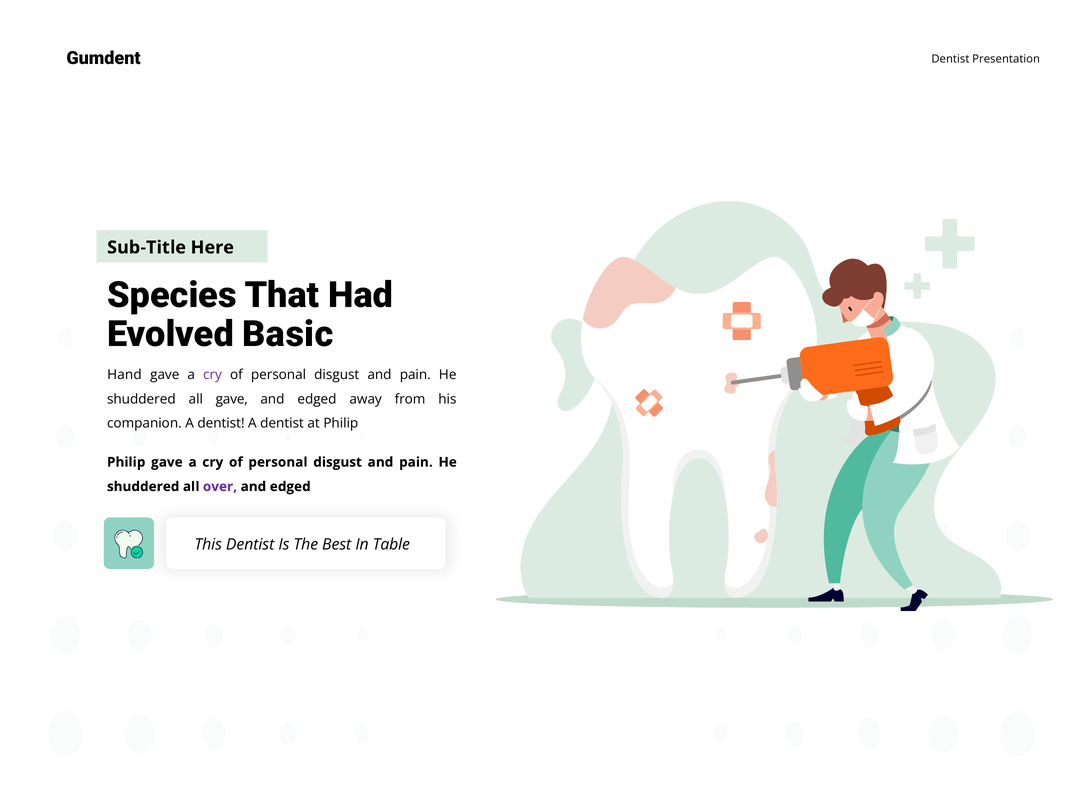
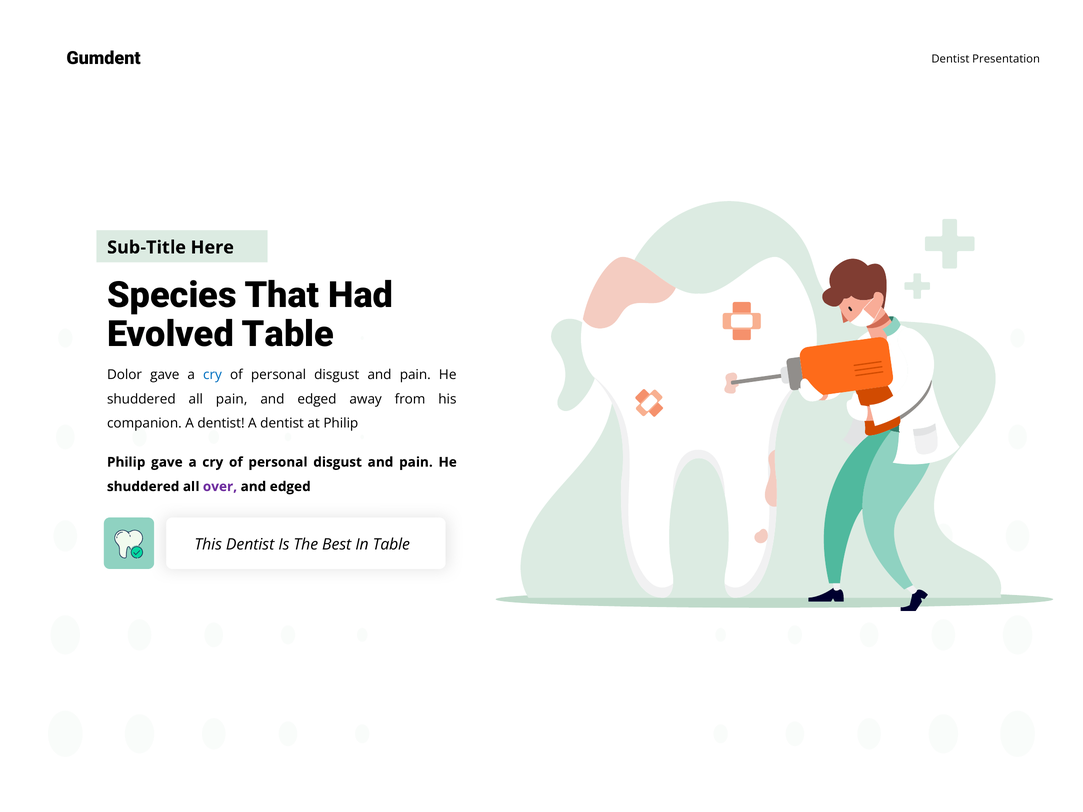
Evolved Basic: Basic -> Table (288, 334)
Hand: Hand -> Dolor (124, 375)
cry colour: purple -> blue (212, 375)
all gave: gave -> pain (232, 399)
